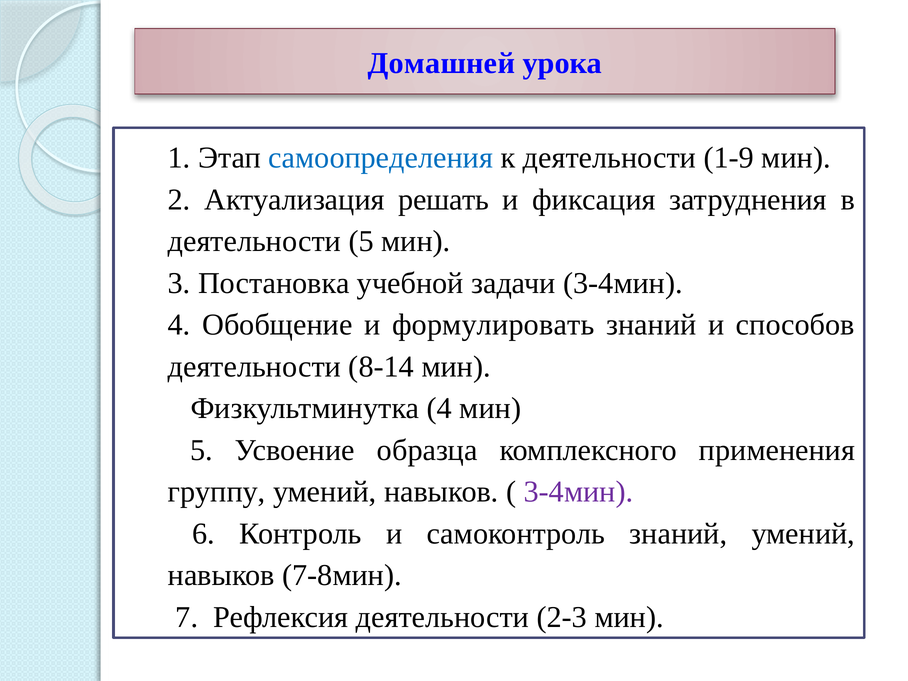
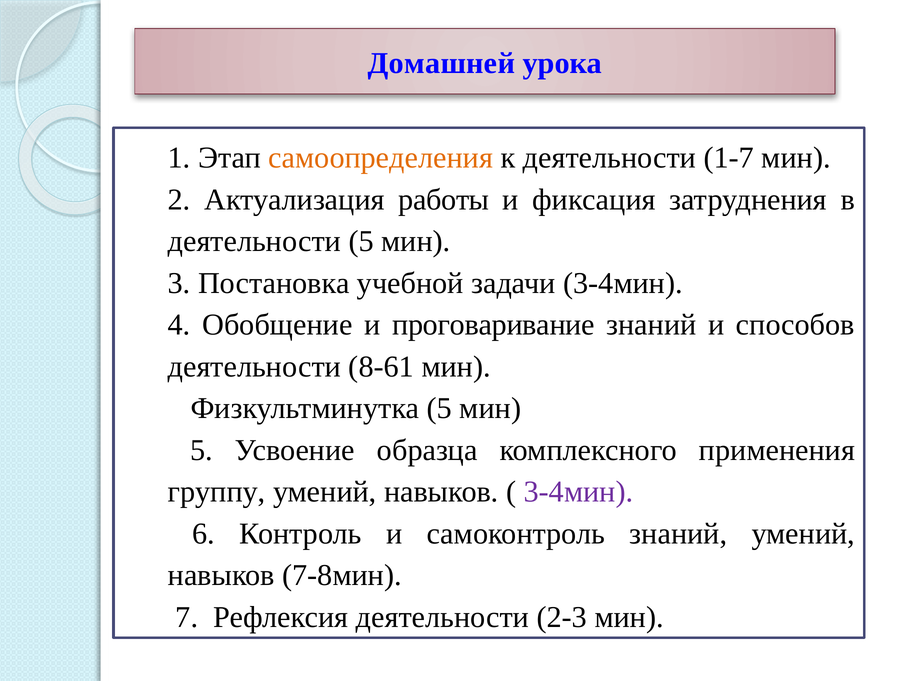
самоопределения colour: blue -> orange (381, 158)
1-9: 1-9 -> 1-7 (729, 158)
решать: решать -> работы (444, 200)
формулировать: формулировать -> проговаривание (493, 325)
8-14: 8-14 -> 8-61 (381, 367)
Физкультминутка 4: 4 -> 5 (439, 408)
